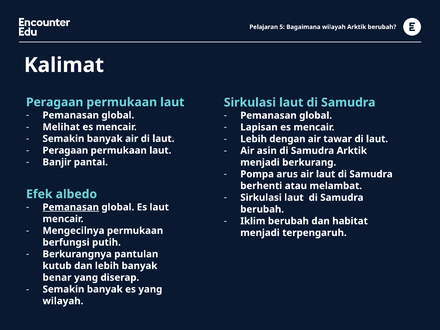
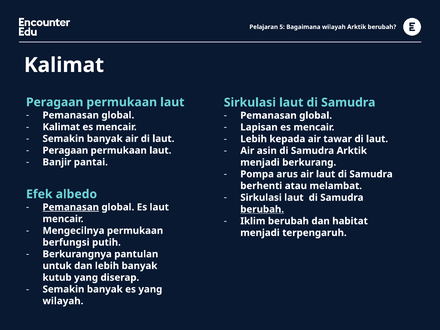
Melihat: Melihat -> Kalimat (61, 127)
dengan: dengan -> kepada (287, 139)
berubah underline: none -> present (262, 209)
kutub: kutub -> untuk (57, 266)
benar: benar -> kutub (57, 278)
